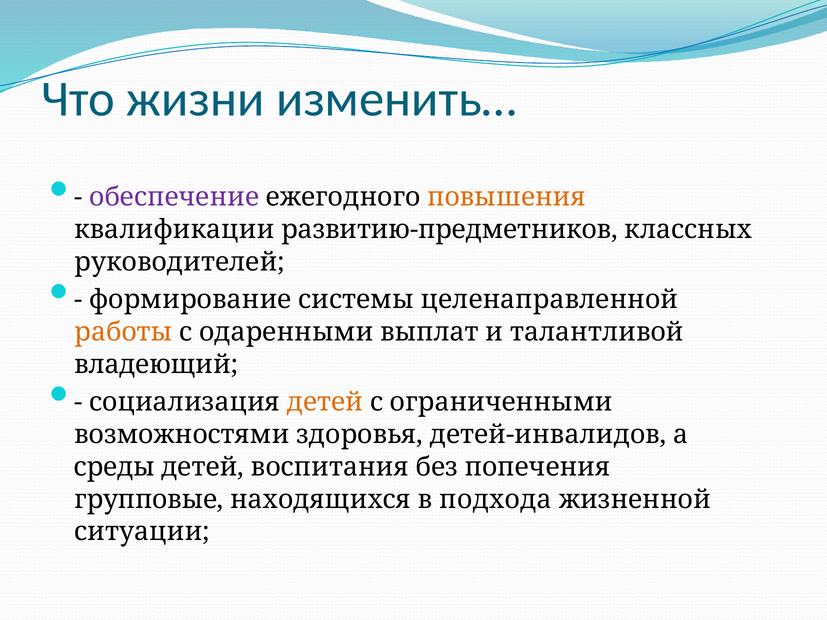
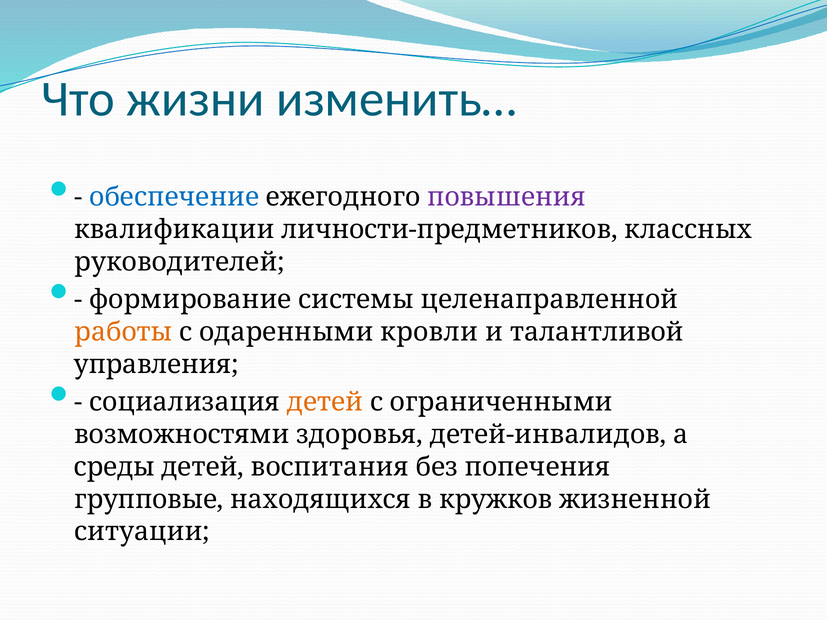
обеспечение colour: purple -> blue (174, 197)
повышения colour: orange -> purple (506, 197)
развитию-предметников: развитию-предметников -> личности-предметников (449, 230)
выплат: выплат -> кровли (429, 332)
владеющий: владеющий -> управления (156, 365)
подхода: подхода -> кружков (496, 500)
